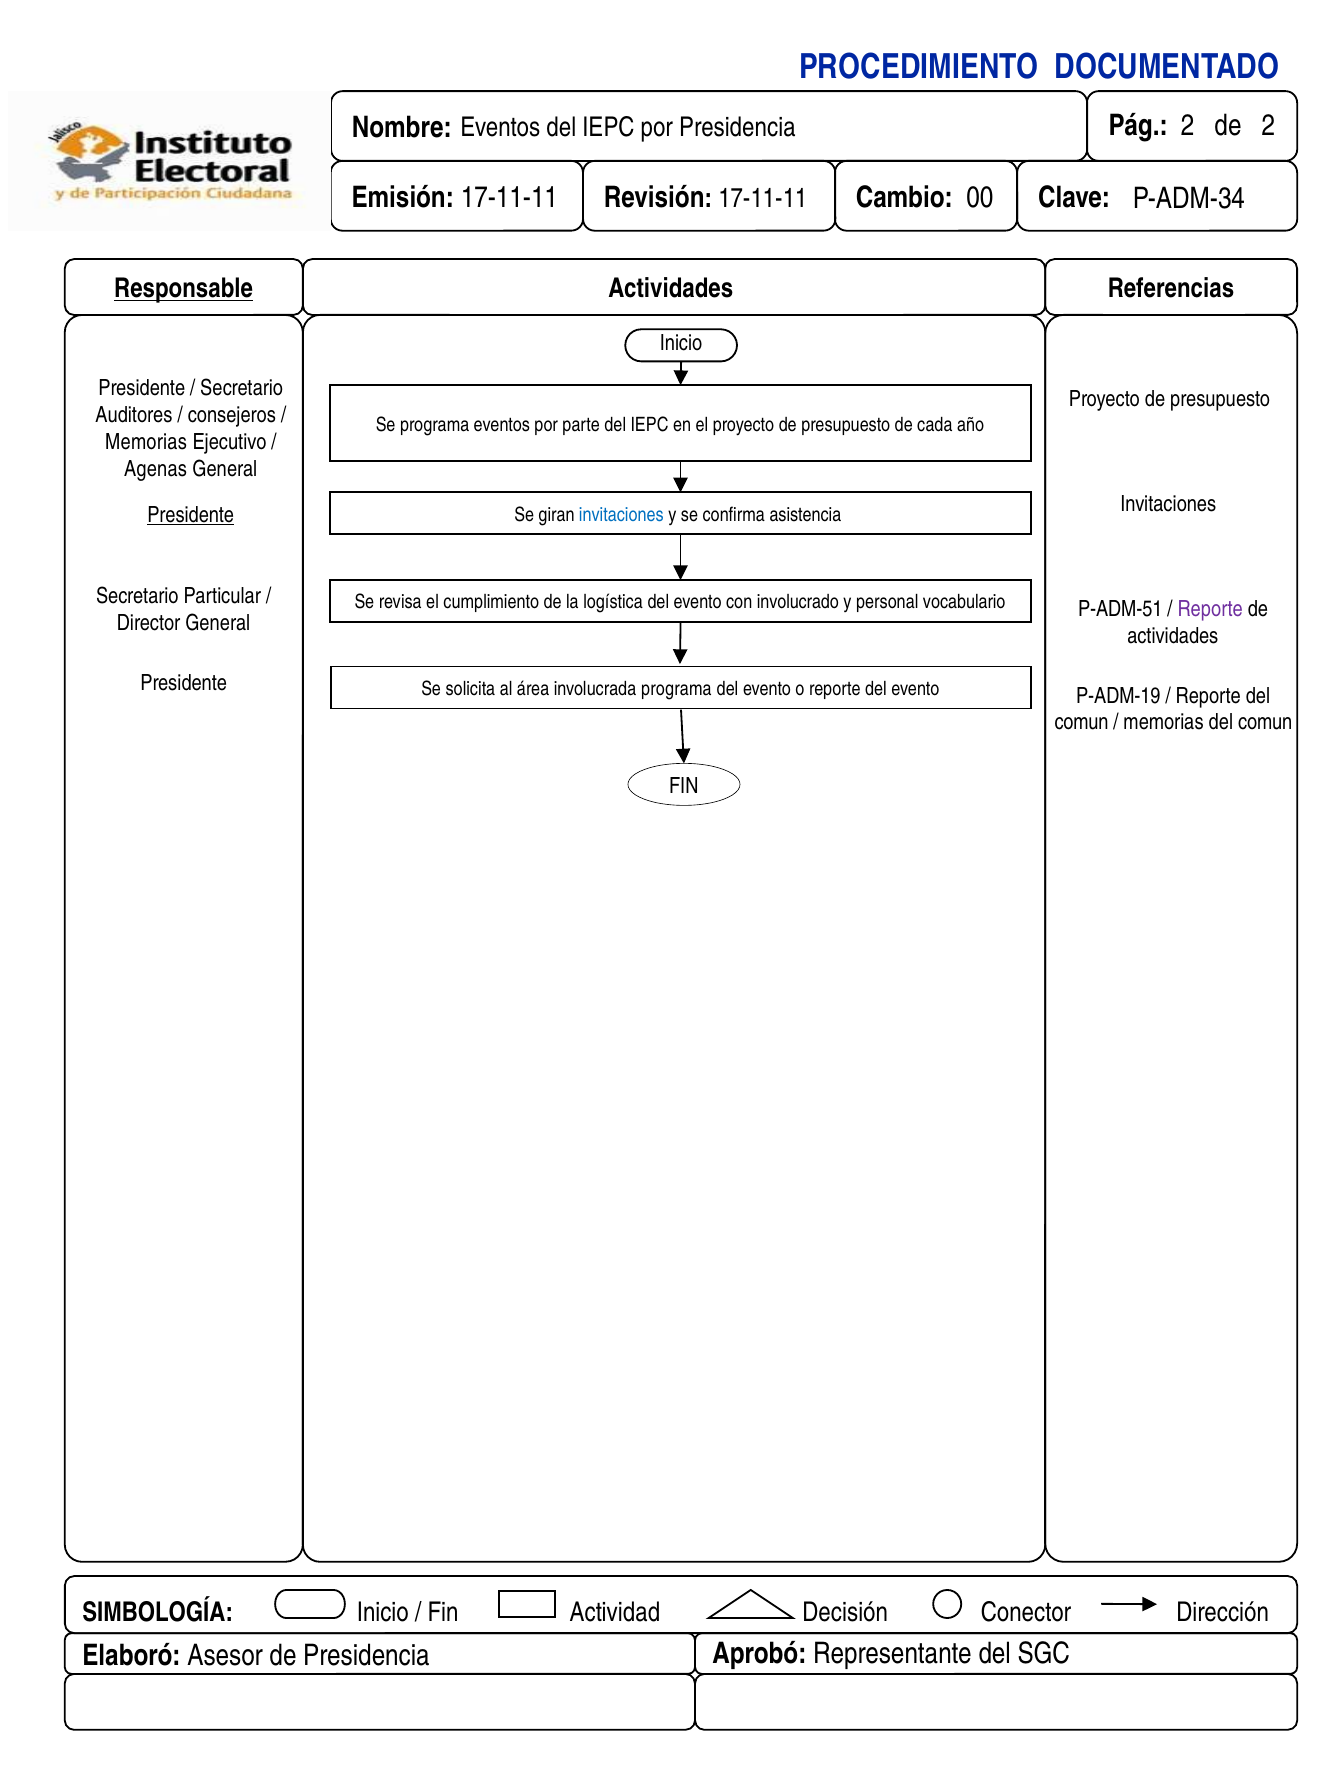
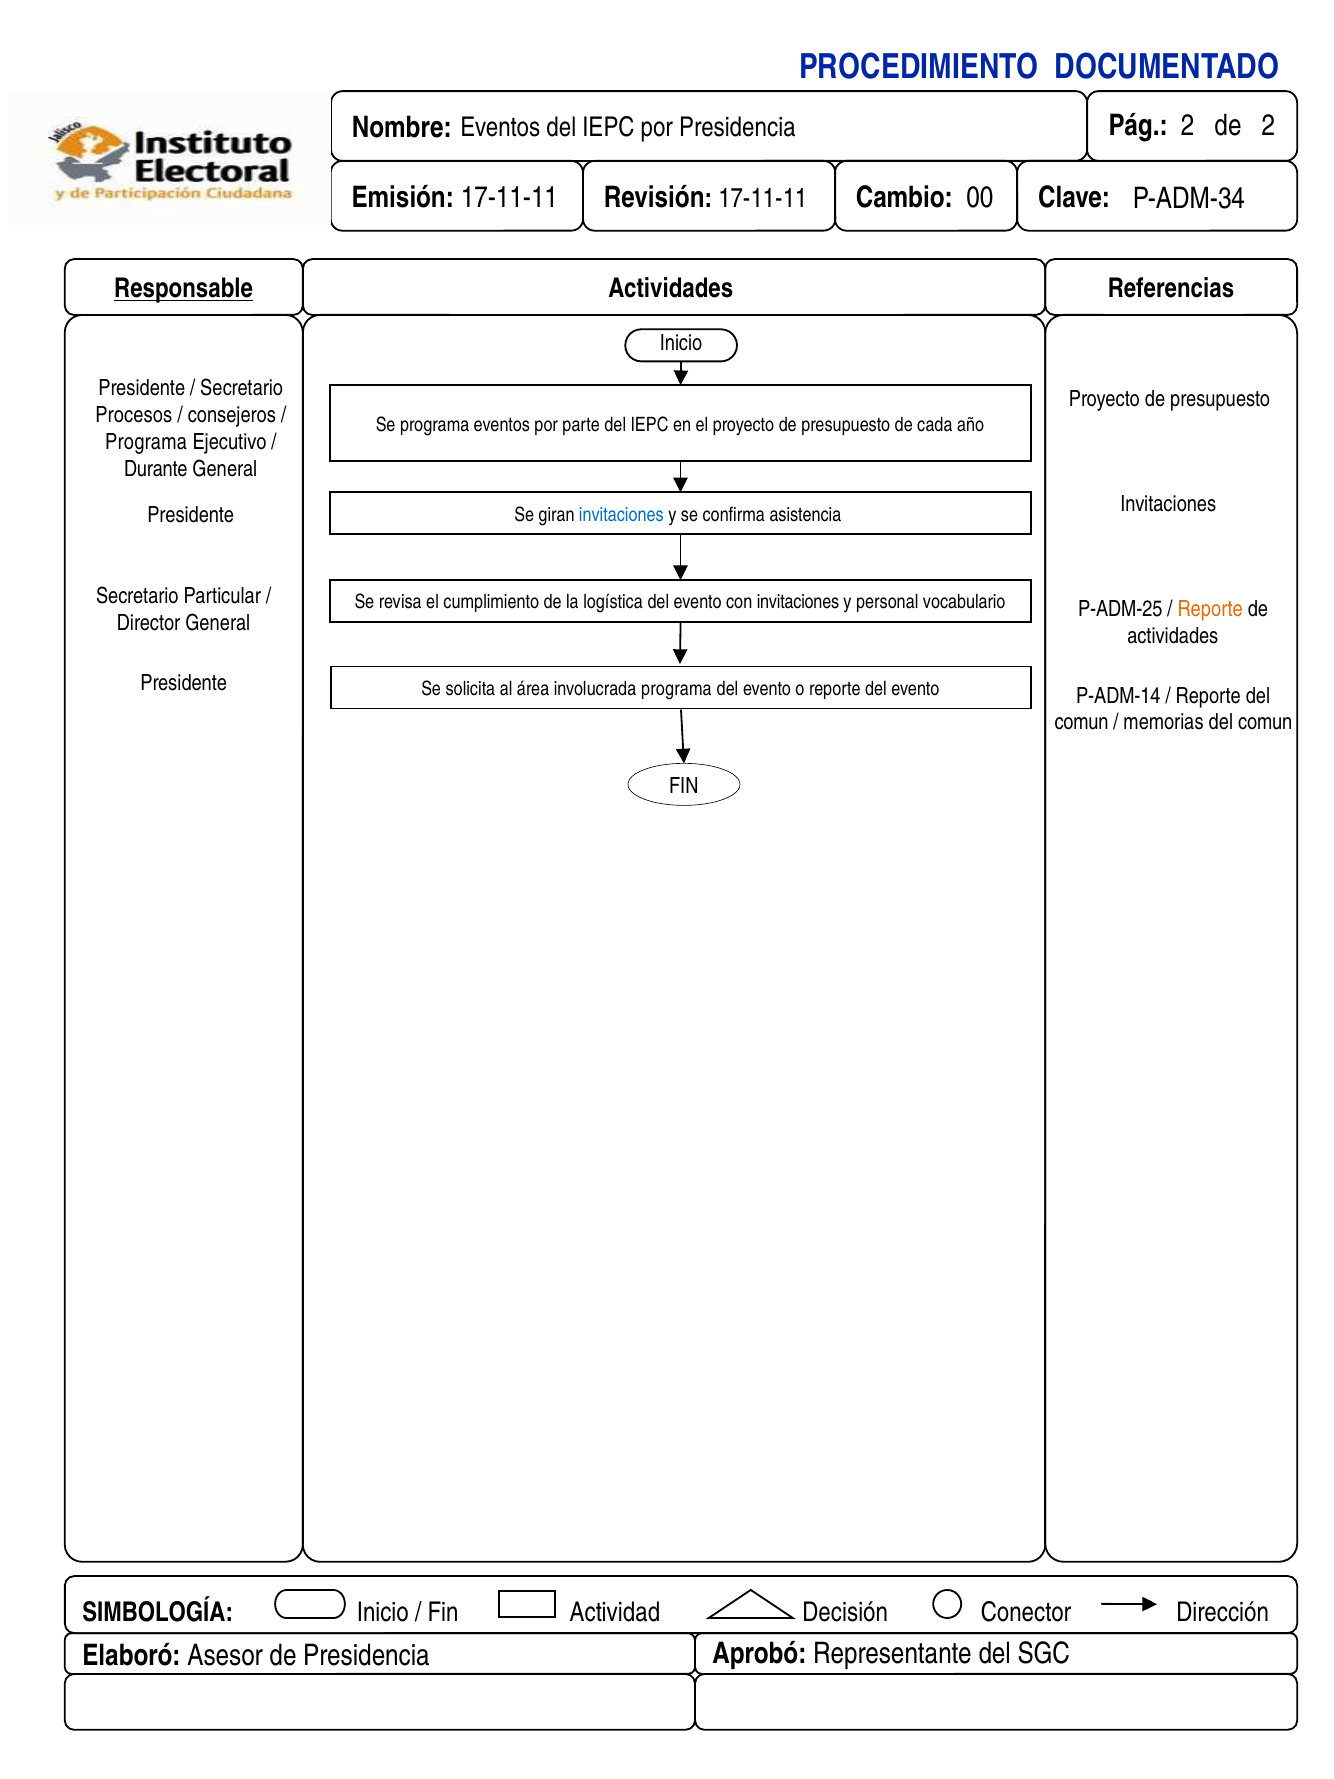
Auditores: Auditores -> Procesos (134, 415)
Memorias: Memorias -> Programa (146, 442)
Agenas: Agenas -> Durante (156, 469)
Presidente underline: present -> none (191, 515)
con involucrado: involucrado -> invitaciones (798, 602)
P-ADM-51: P-ADM-51 -> P-ADM-25 (1120, 609)
Reporte colour: purple -> orange (1210, 609)
P-ADM-19: P-ADM-19 -> P-ADM-14 (1118, 696)
